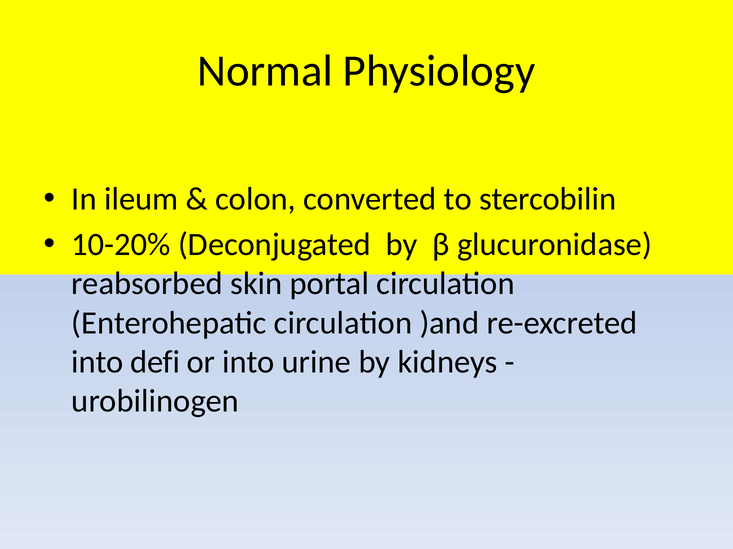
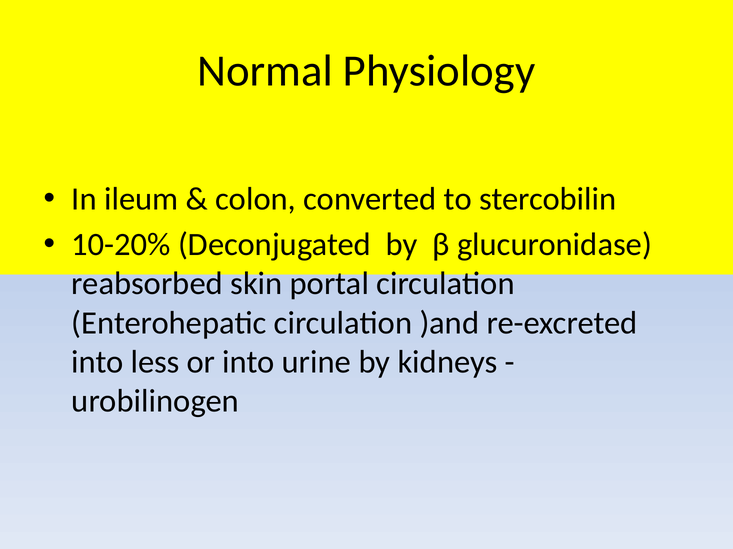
defi: defi -> less (155, 362)
